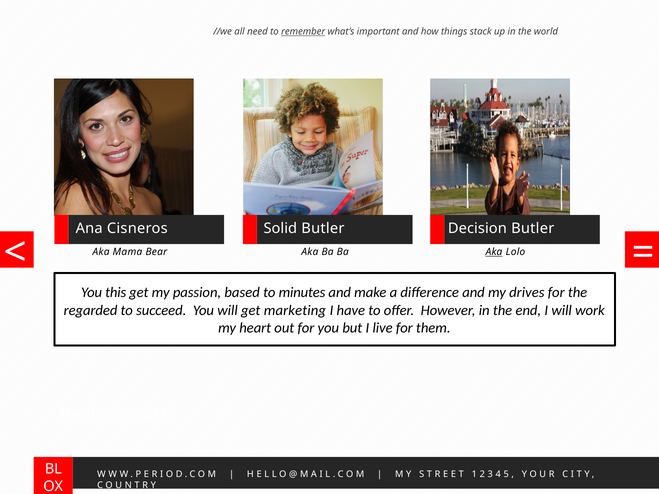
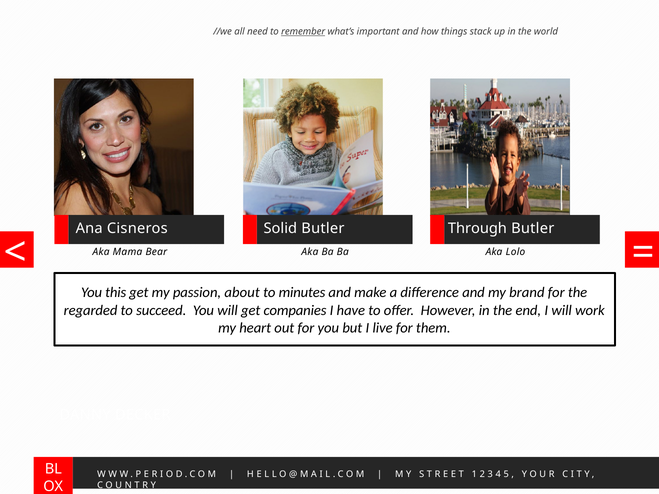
Decision: Decision -> Through (477, 229)
Aka underline: present -> none (494, 252)
based: based -> about (242, 293)
drives: drives -> brand (527, 293)
marketing: marketing -> companies (295, 310)
